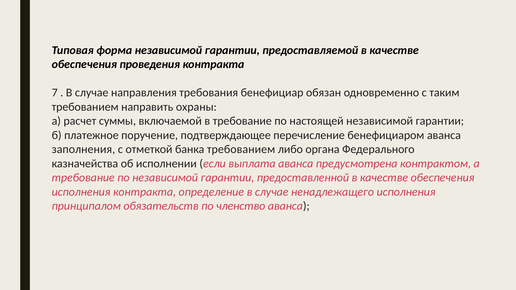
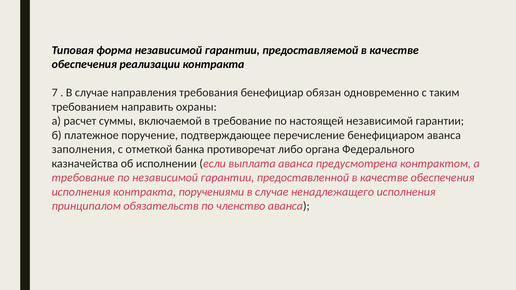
проведения: проведения -> реализации (150, 64)
банка требованием: требованием -> противоречат (241, 149)
определение: определение -> поручениями (211, 192)
